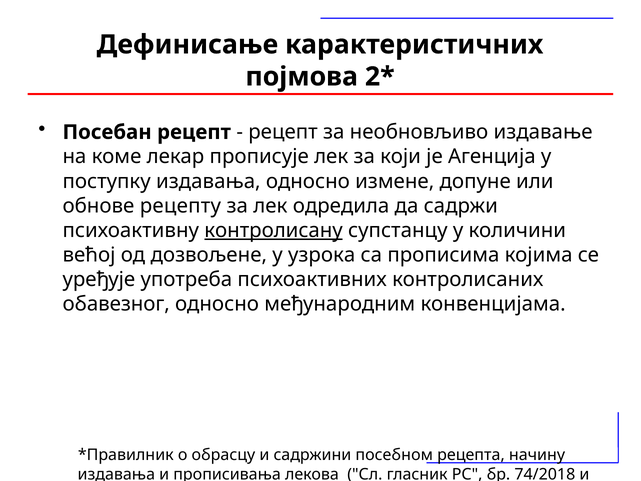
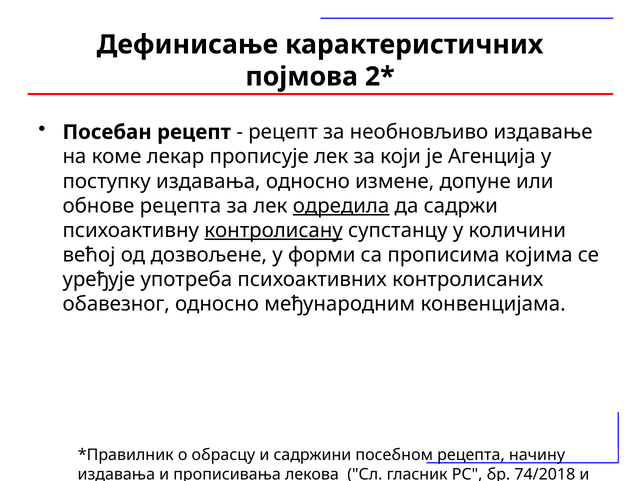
обнове рецепту: рецепту -> рецепта (180, 206)
одредила underline: none -> present (341, 206)
узрока: узрока -> форми (322, 255)
